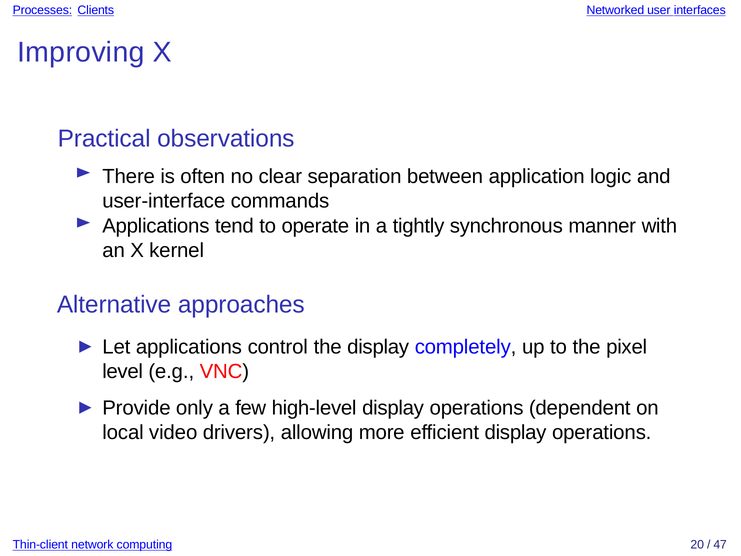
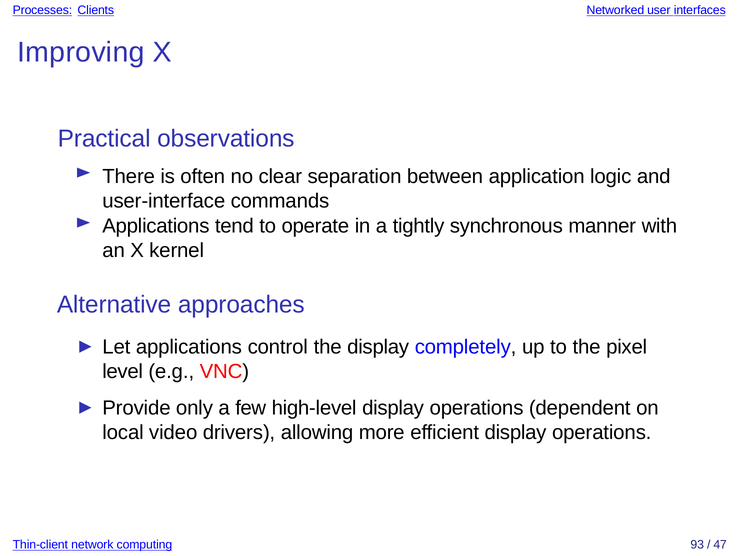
20: 20 -> 93 (697, 545)
